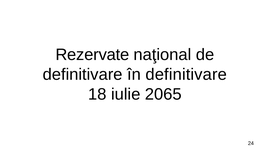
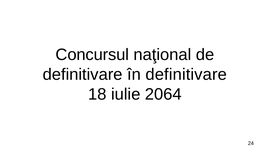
Rezervate: Rezervate -> Concursul (92, 55)
2065: 2065 -> 2064 (163, 94)
